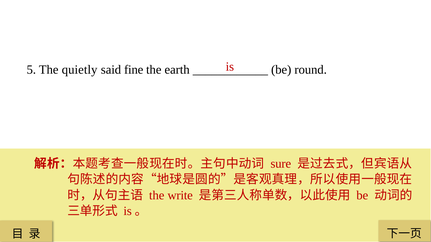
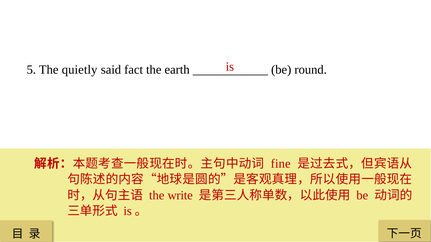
fine: fine -> fact (134, 70)
sure: sure -> fine (281, 164)
